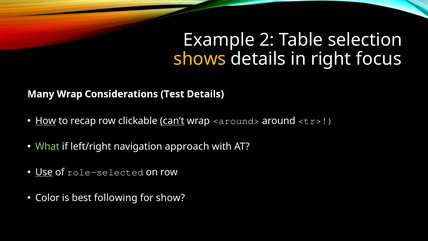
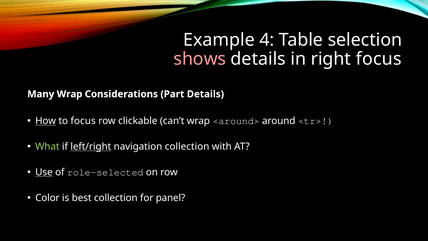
2: 2 -> 4 (267, 40)
shows colour: yellow -> pink (200, 59)
Test: Test -> Part (172, 94)
to recap: recap -> focus (83, 121)
can’t underline: present -> none (172, 121)
left/right underline: none -> present (91, 146)
navigation approach: approach -> collection (187, 146)
best following: following -> collection (116, 198)
show: show -> panel (170, 198)
